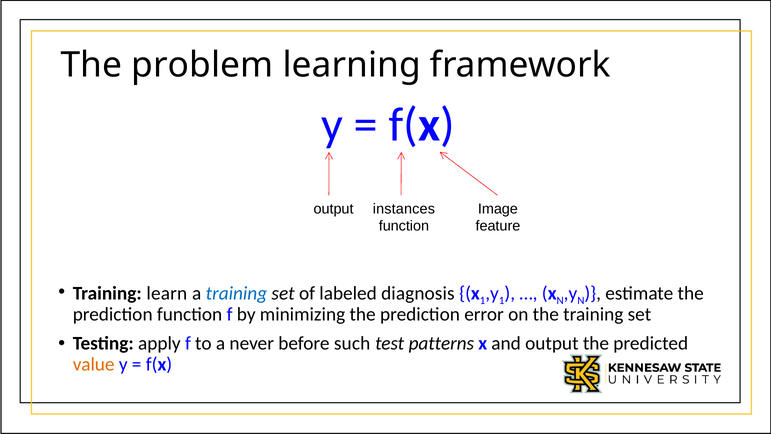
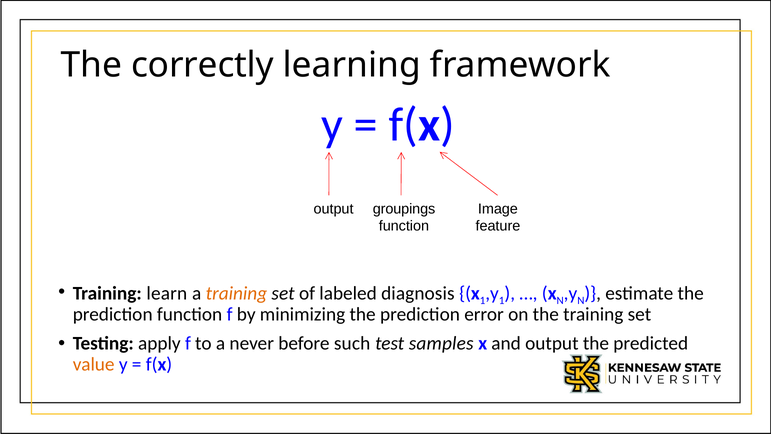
problem: problem -> correctly (203, 65)
instances: instances -> groupings (404, 209)
training colour: blue -> orange (236, 293)
patterns: patterns -> samples (441, 343)
